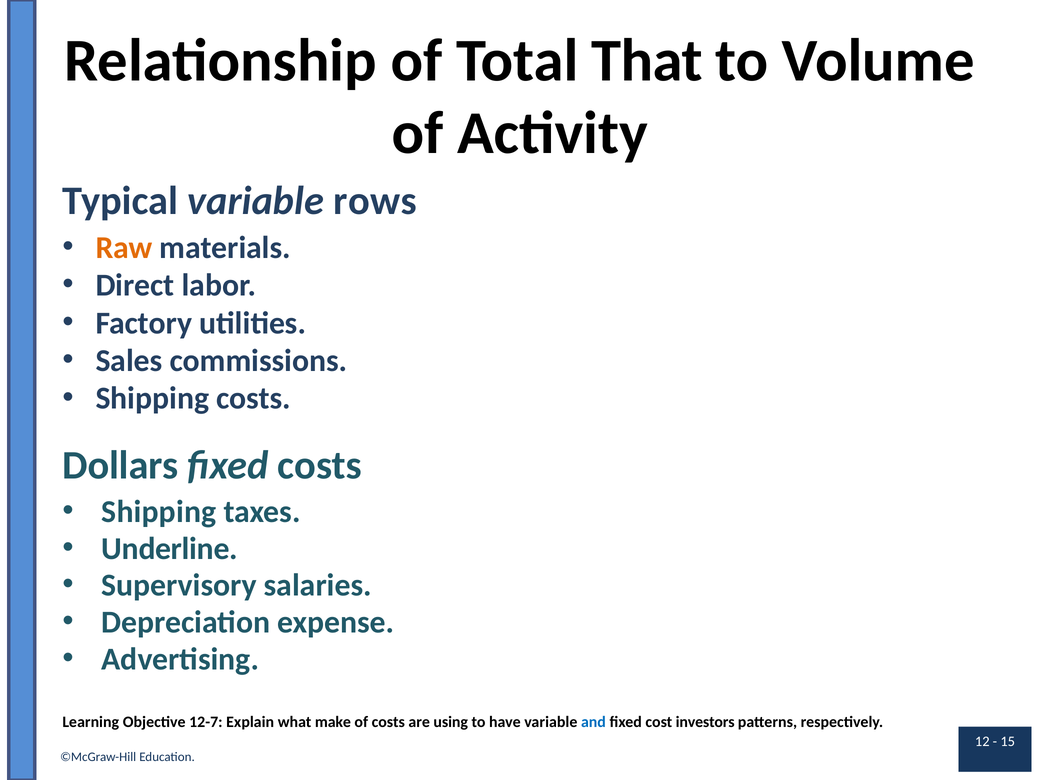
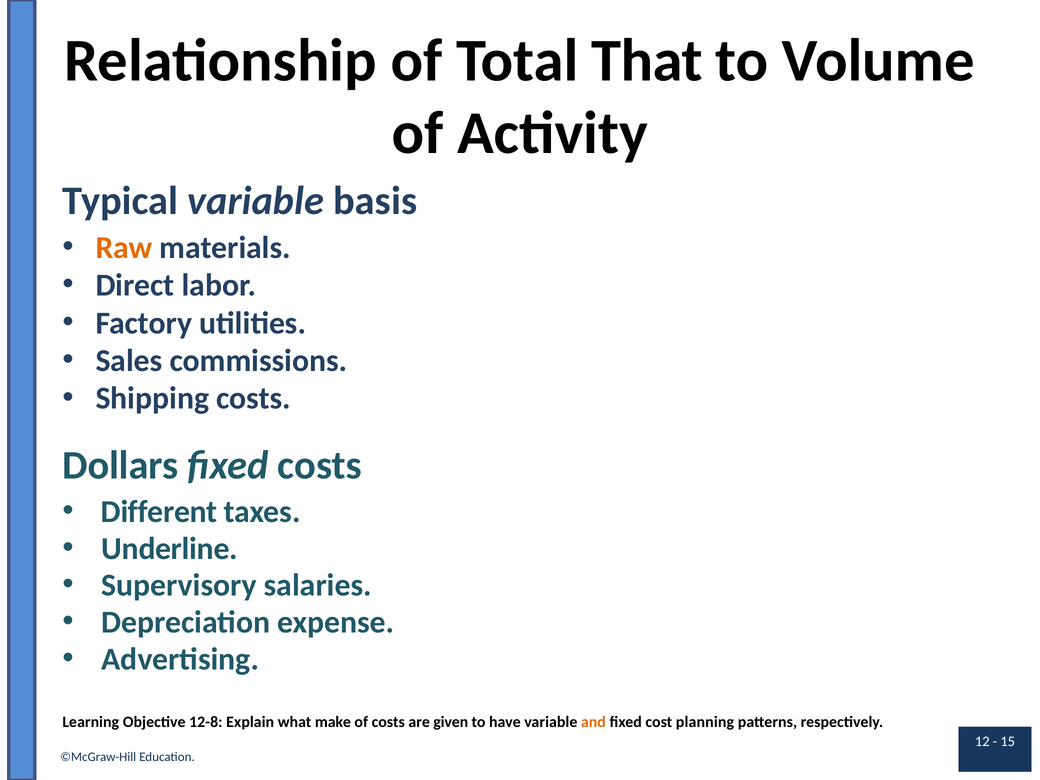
rows: rows -> basis (375, 201)
Shipping: Shipping -> Different (159, 512)
12-7: 12-7 -> 12-8 (206, 722)
using: using -> given (451, 722)
and colour: blue -> orange (593, 722)
investors: investors -> planning (705, 722)
